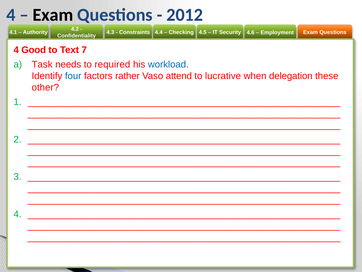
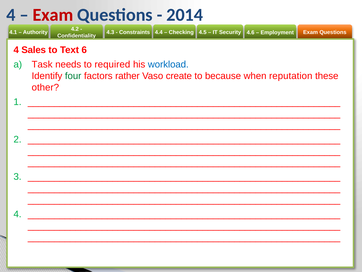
Exam colour: black -> red (53, 15)
2012: 2012 -> 2014 (185, 15)
Good: Good -> Sales (34, 50)
7: 7 -> 6 (84, 50)
four colour: blue -> green (73, 76)
attend: attend -> create (179, 76)
lucrative: lucrative -> because (223, 76)
delegation: delegation -> reputation (291, 76)
